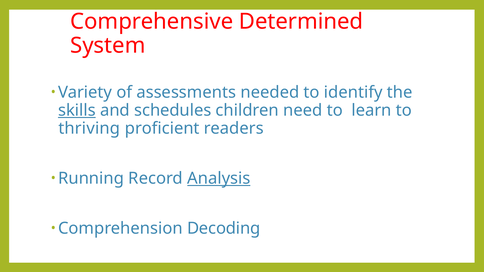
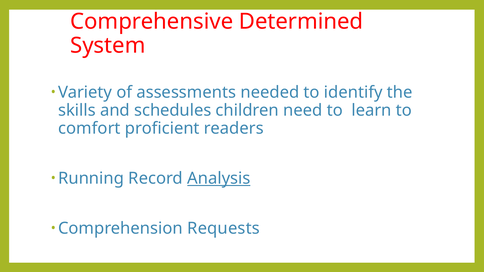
skills underline: present -> none (77, 110)
thriving: thriving -> comfort (89, 128)
Decoding: Decoding -> Requests (224, 228)
